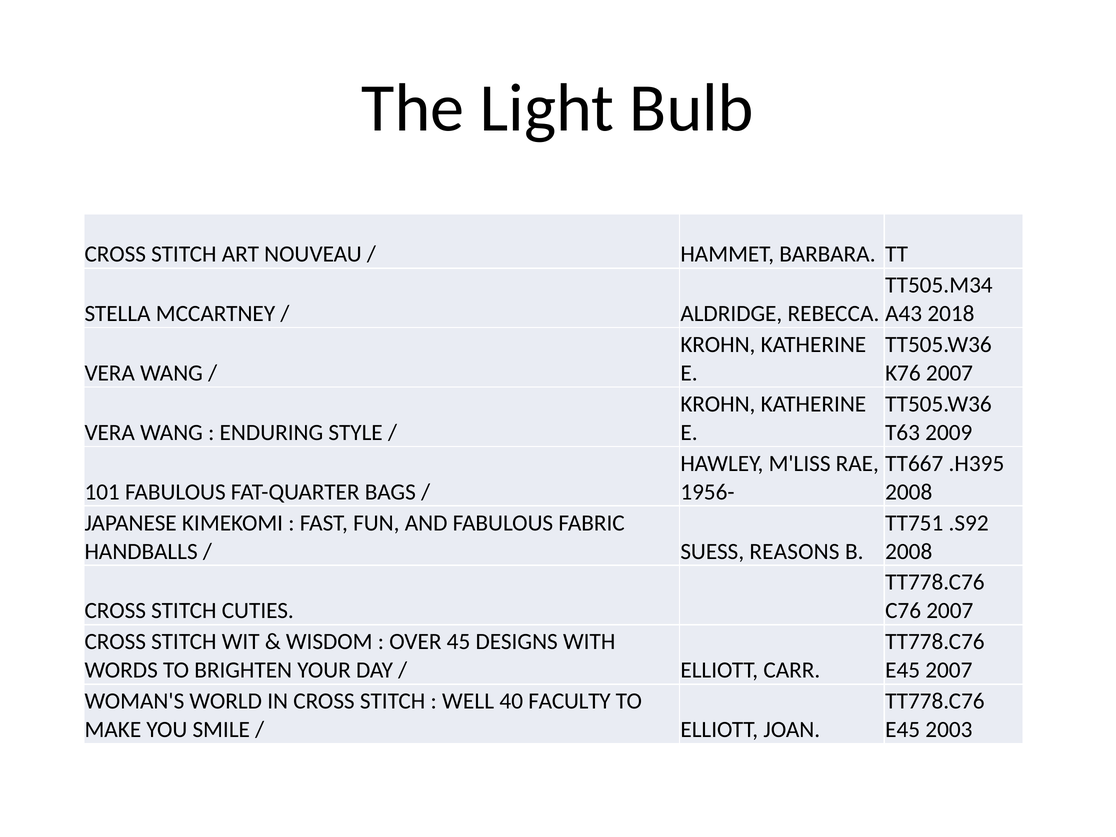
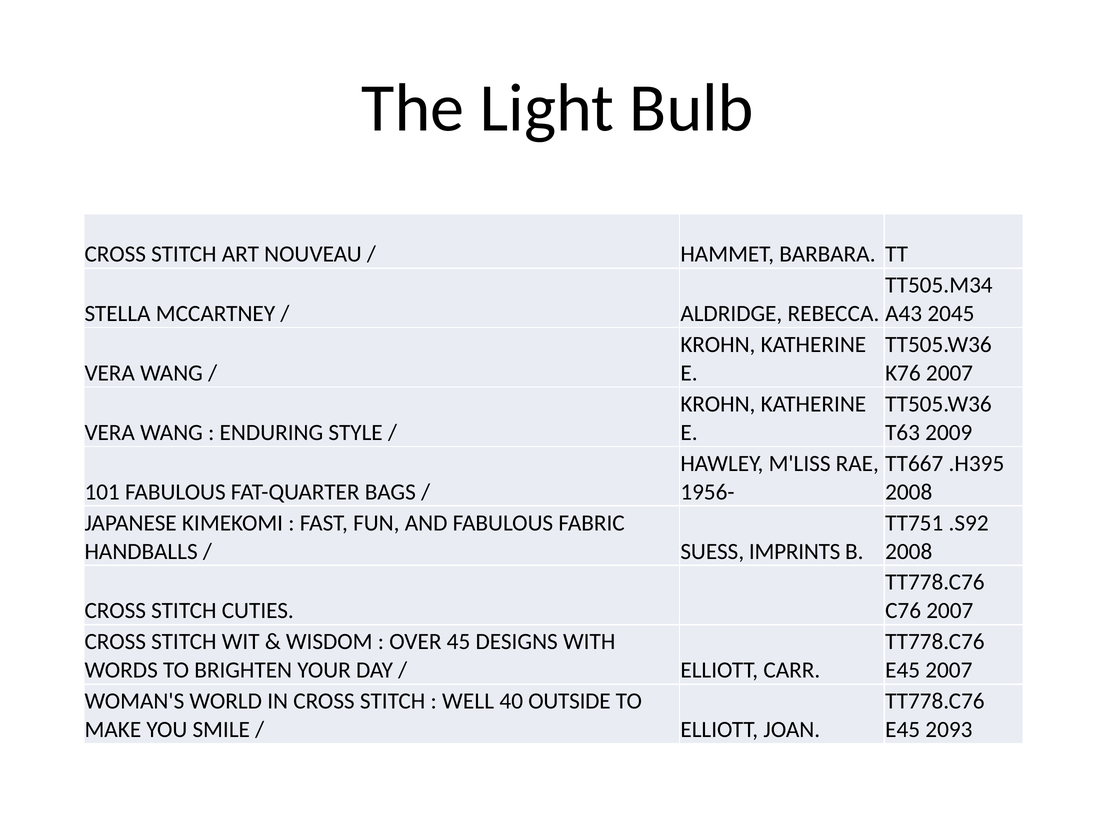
2018: 2018 -> 2045 (951, 314)
REASONS: REASONS -> IMPRINTS (795, 551)
FACULTY: FACULTY -> OUTSIDE (569, 701)
2003: 2003 -> 2093 (949, 730)
